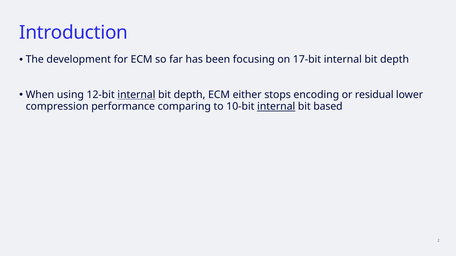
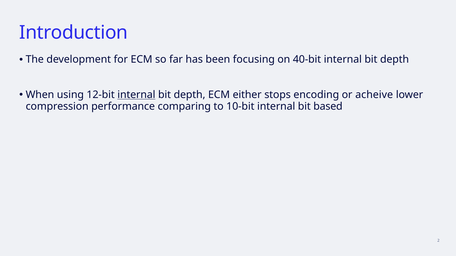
17-bit: 17-bit -> 40-bit (307, 60)
residual: residual -> acheive (374, 95)
internal underline: present -> none (276, 107)
